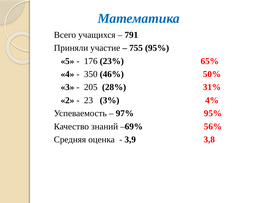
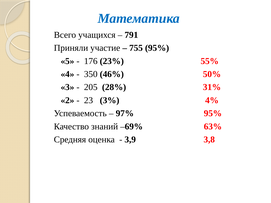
65%: 65% -> 55% (210, 61)
56%: 56% -> 63% (213, 127)
